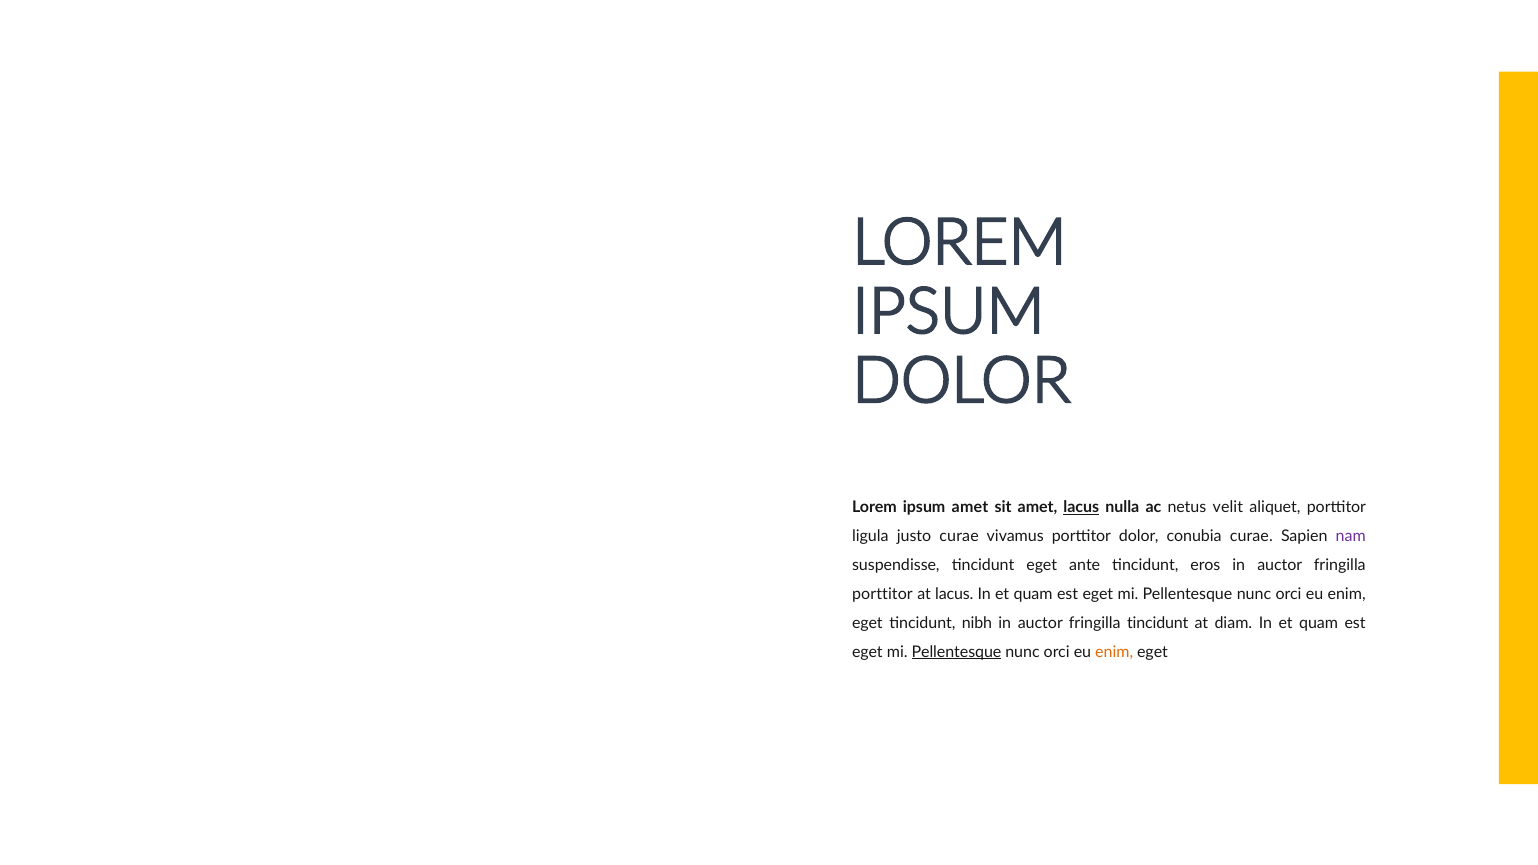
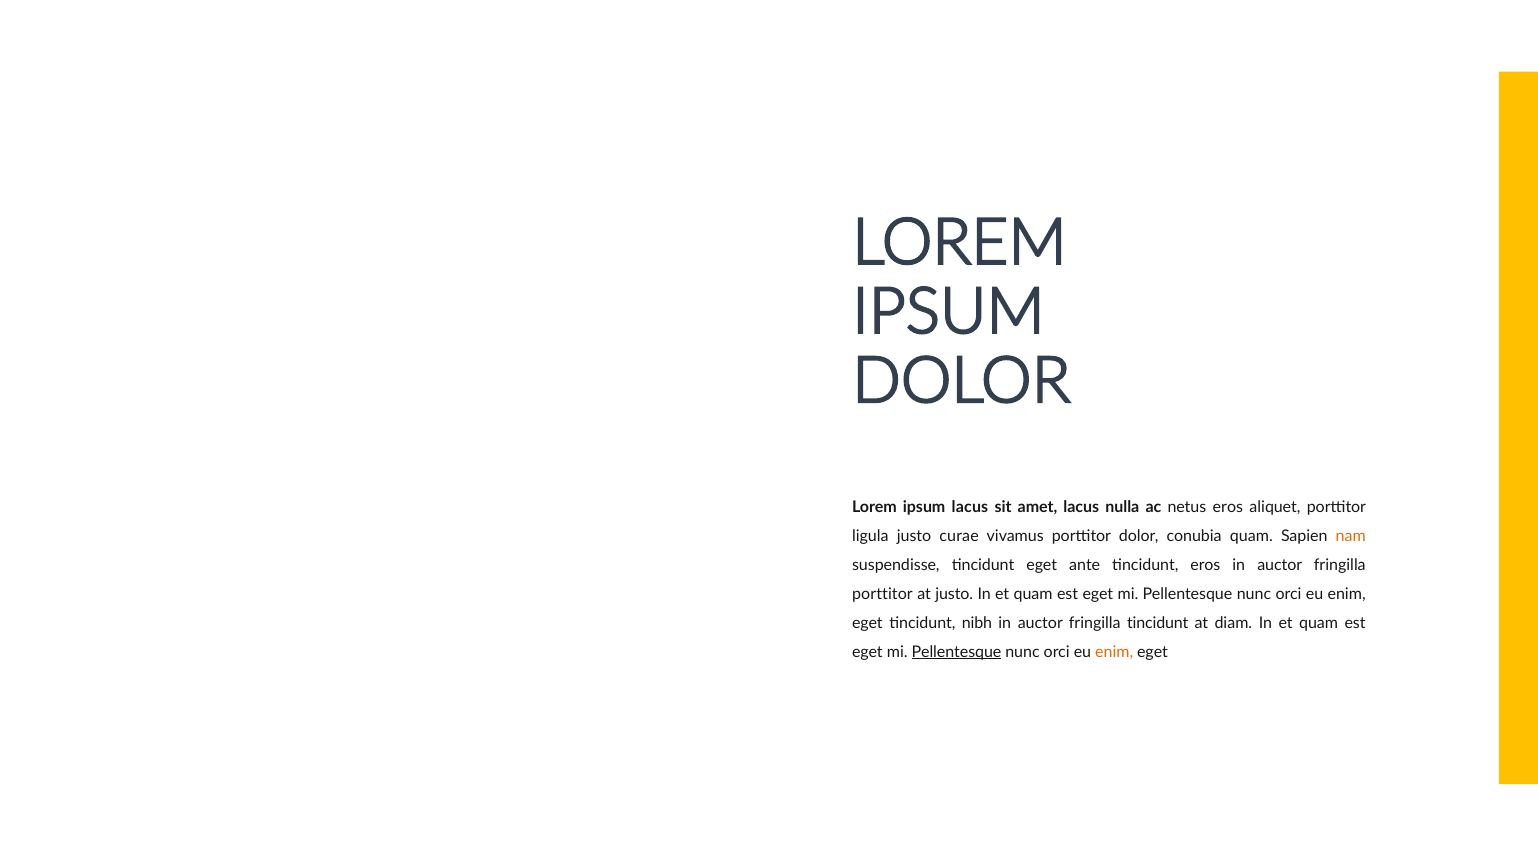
ipsum amet: amet -> lacus (970, 508)
lacus underline: present -> none (1081, 508)
netus velit: velit -> eros (1228, 508)
conubia curae: curae -> quam (1251, 537)
nam colour: purple -> orange (1351, 537)
at lacus: lacus -> justo (954, 594)
